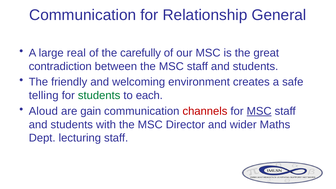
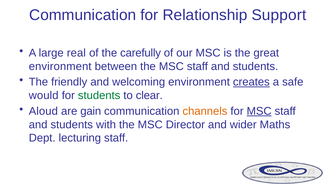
General: General -> Support (279, 15)
contradiction: contradiction -> environment (60, 66)
creates underline: none -> present (251, 82)
telling: telling -> would (44, 95)
each: each -> clear (149, 95)
channels colour: red -> orange (205, 111)
